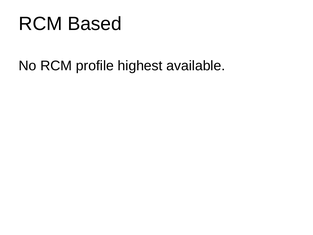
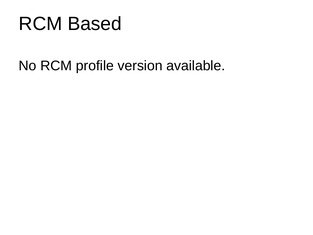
highest: highest -> version (140, 66)
